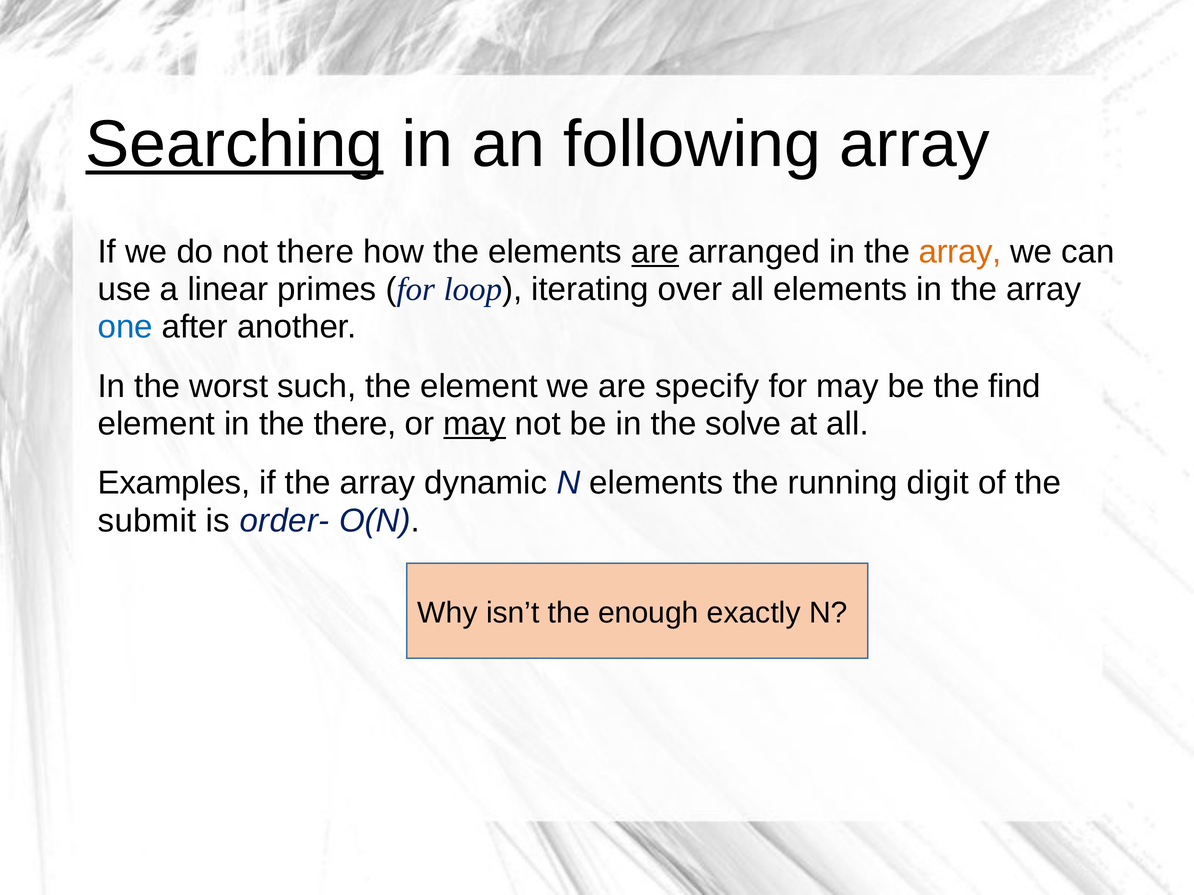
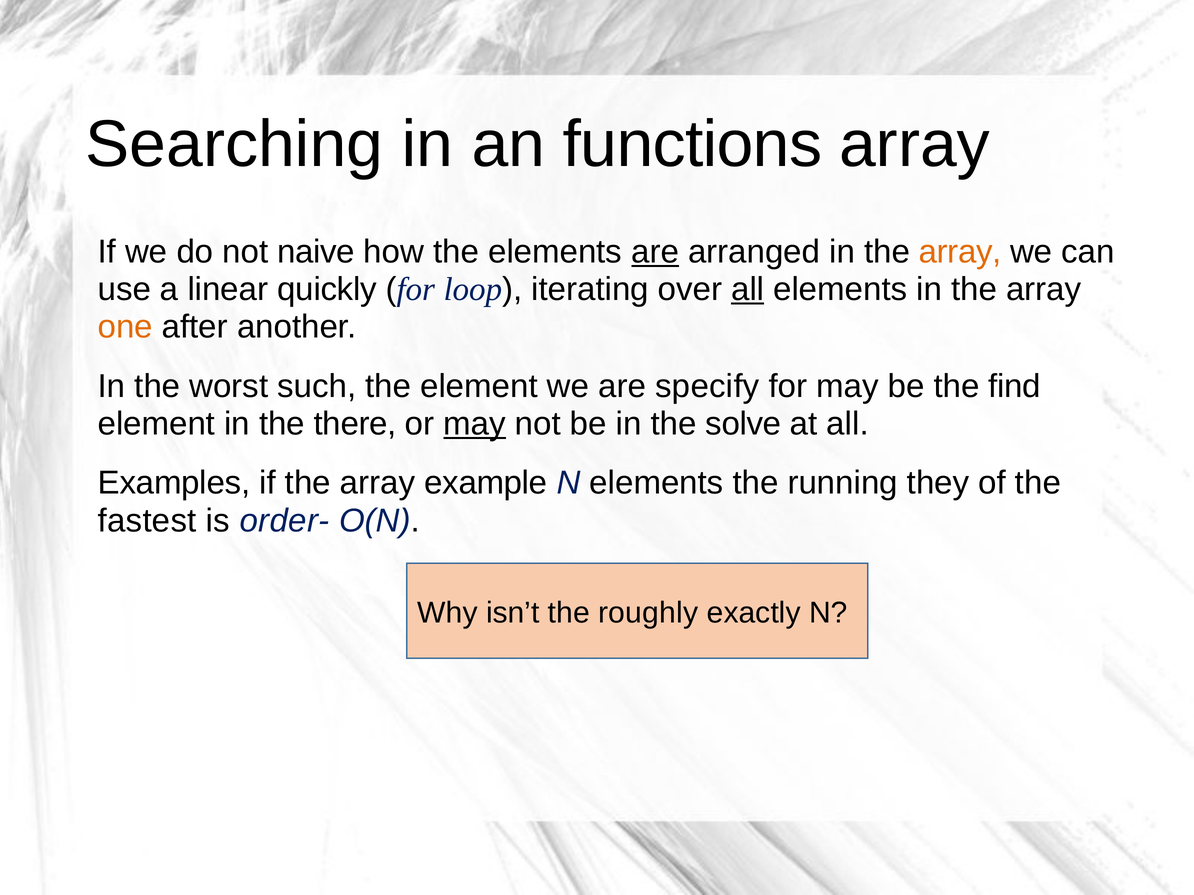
Searching underline: present -> none (234, 144)
following: following -> functions (692, 144)
not there: there -> naive (316, 252)
primes: primes -> quickly (327, 290)
all underline: none -> present (748, 290)
one colour: blue -> orange (125, 327)
dynamic: dynamic -> example (486, 483)
digit: digit -> they (938, 483)
submit: submit -> fastest (147, 521)
enough: enough -> roughly (648, 613)
